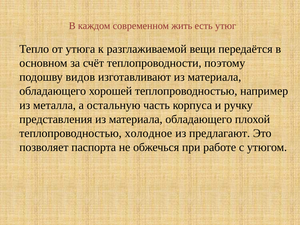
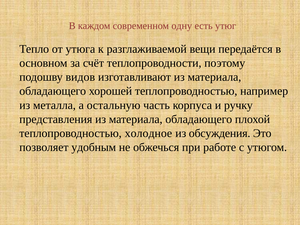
жить: жить -> одну (182, 26)
предлагают: предлагают -> обсуждения (220, 133)
паспорта: паспорта -> удобным (94, 147)
